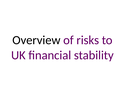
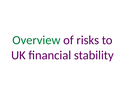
Overview colour: black -> green (36, 40)
